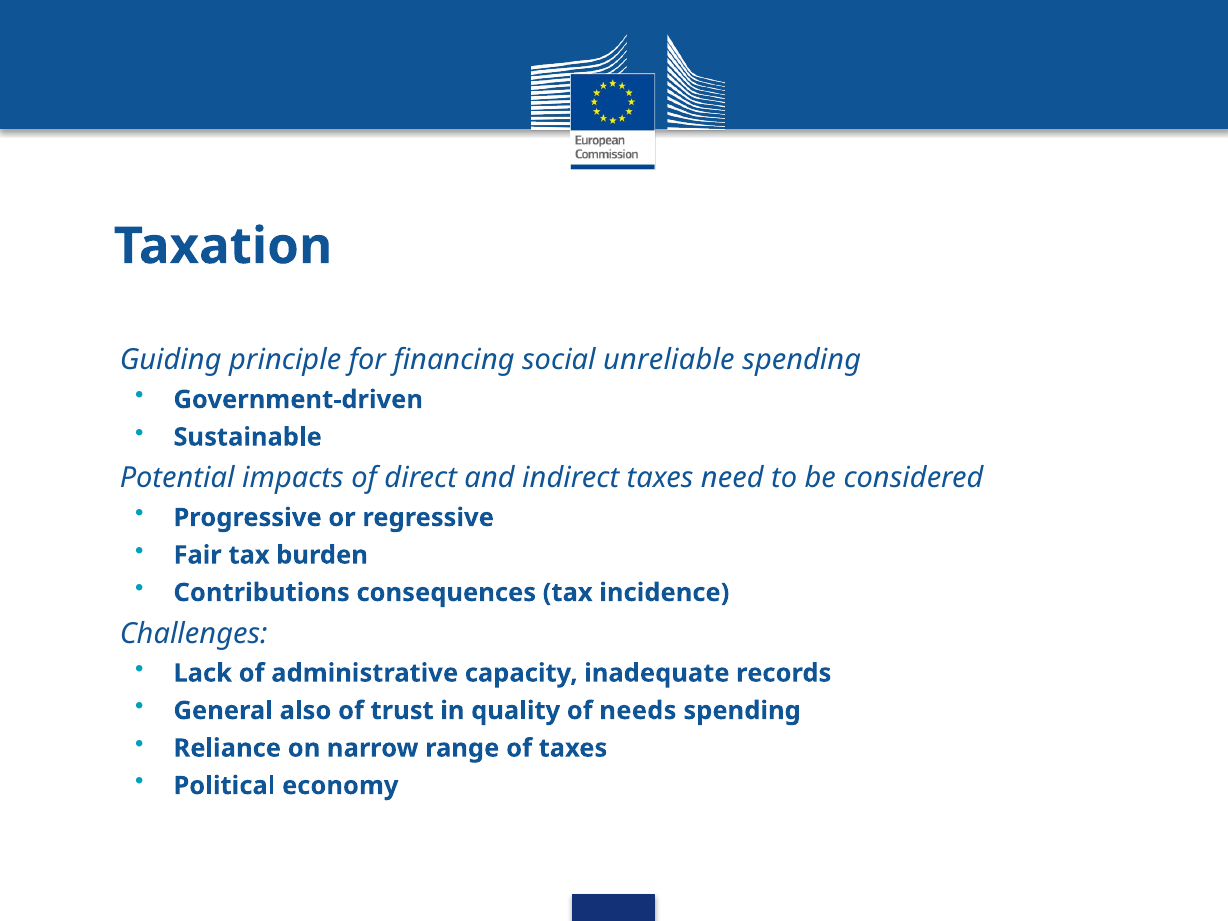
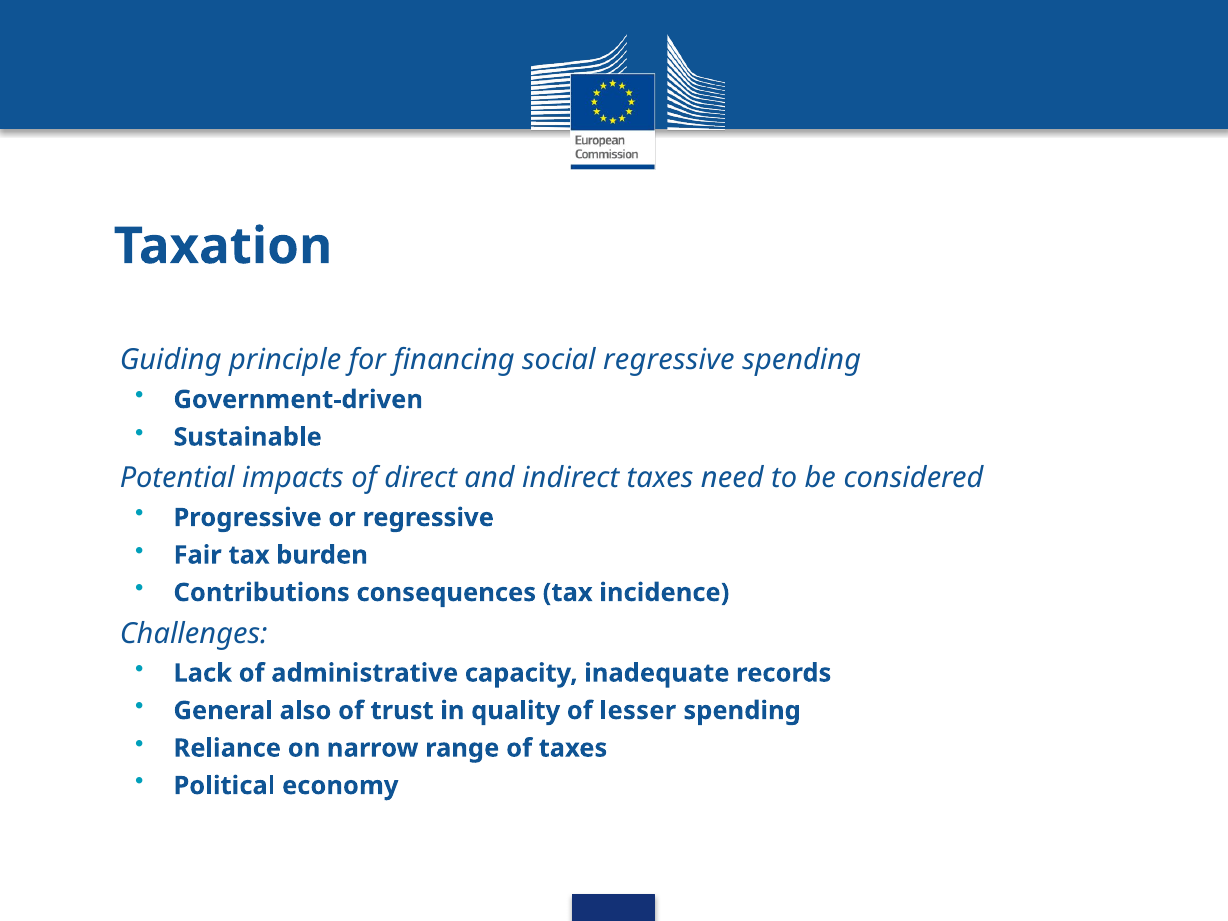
social unreliable: unreliable -> regressive (669, 360)
needs: needs -> lesser (638, 711)
